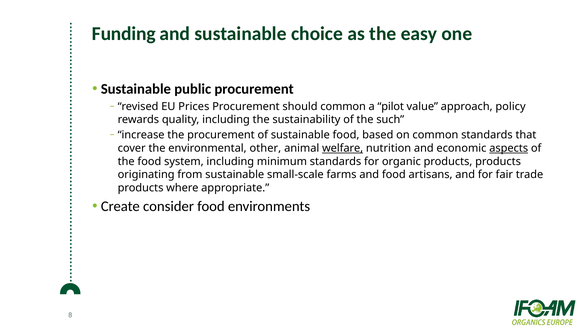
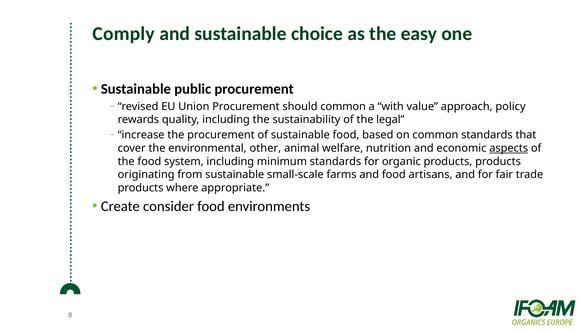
Funding: Funding -> Comply (124, 34)
Prices: Prices -> Union (194, 106)
pilot: pilot -> with (391, 106)
such: such -> legal (390, 119)
welfare underline: present -> none (343, 148)
